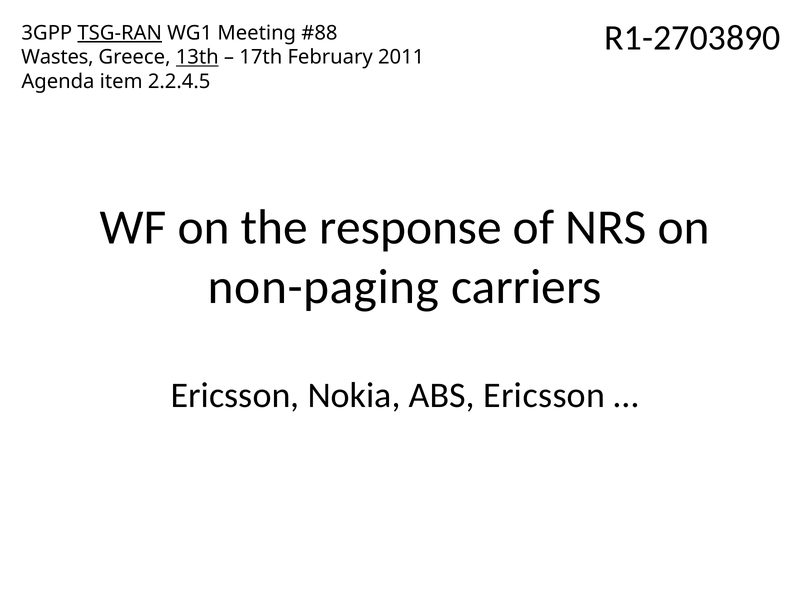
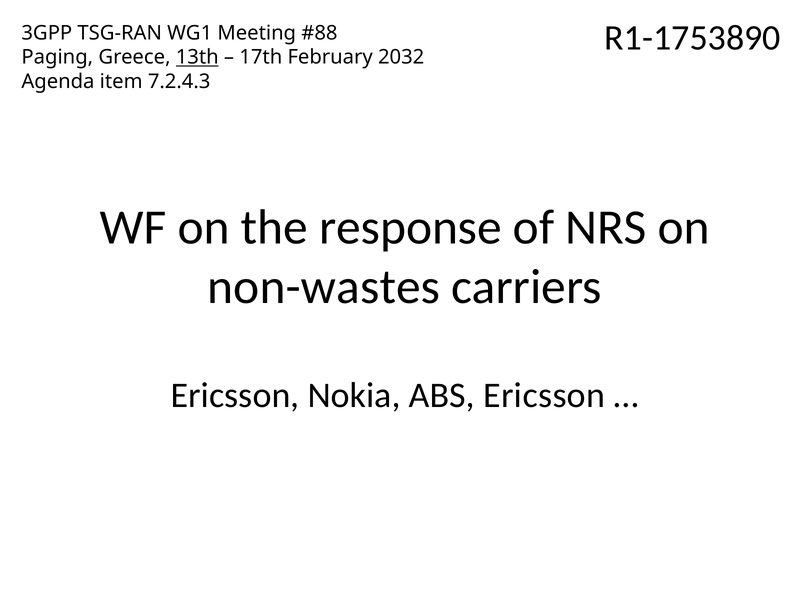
R1-2703890: R1-2703890 -> R1-1753890 (692, 38)
TSG-RAN underline: present -> none (120, 33)
Wastes: Wastes -> Paging (57, 57)
2011: 2011 -> 2032 (401, 57)
2.2.4.5: 2.2.4.5 -> 7.2.4.3 (179, 82)
non-paging: non-paging -> non-wastes (324, 287)
